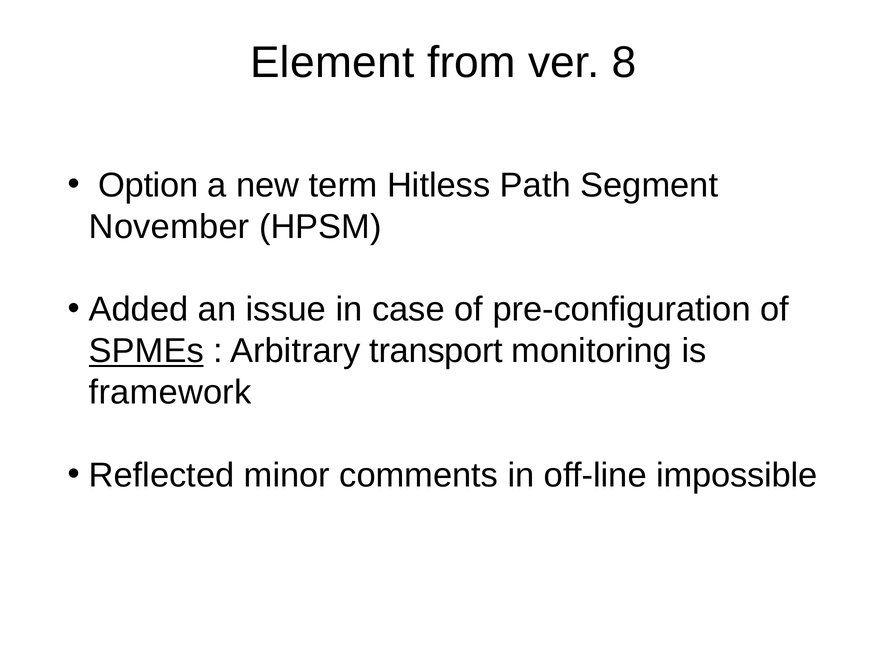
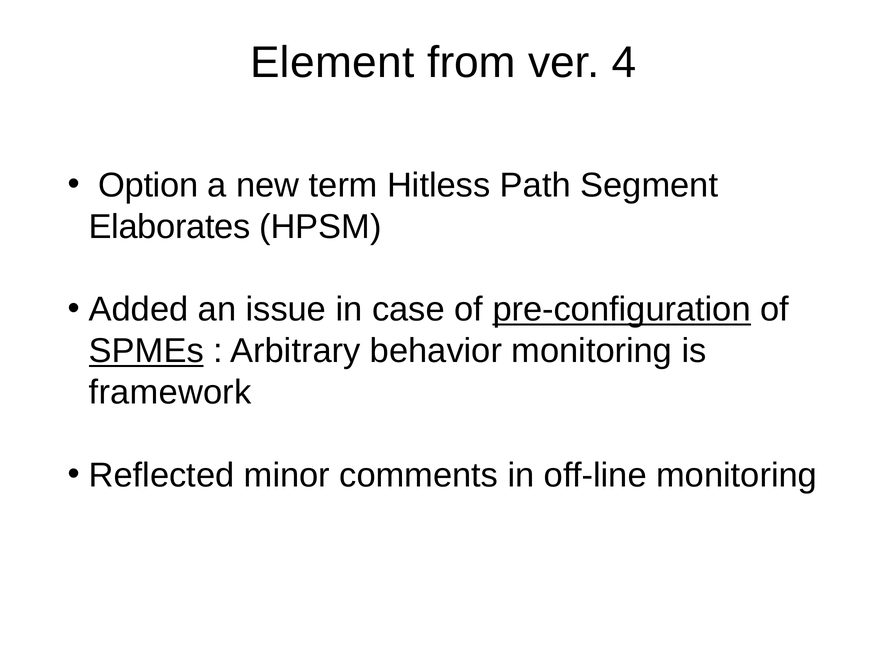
8: 8 -> 4 (624, 63)
November: November -> Elaborates (169, 227)
pre-configuration underline: none -> present (622, 310)
transport: transport -> behavior (436, 351)
off-line impossible: impossible -> monitoring (737, 475)
